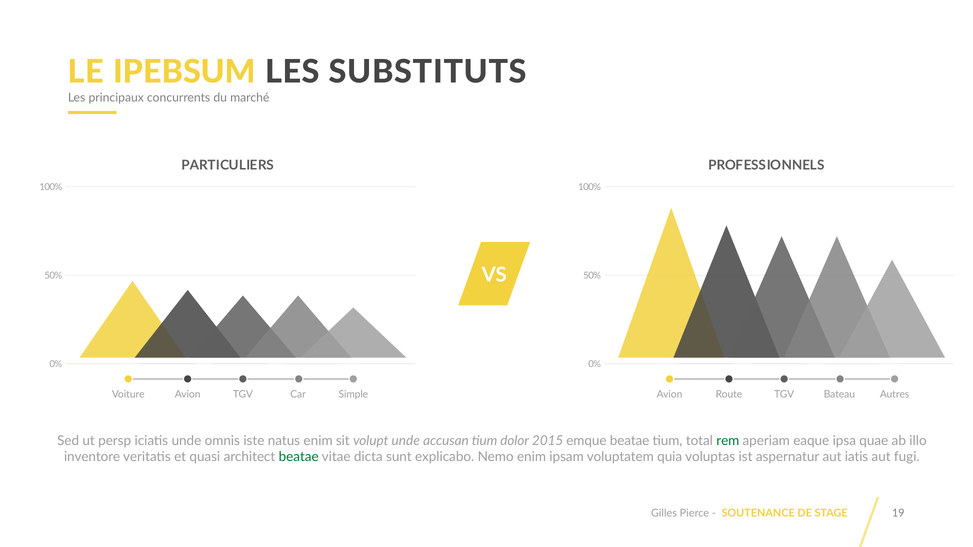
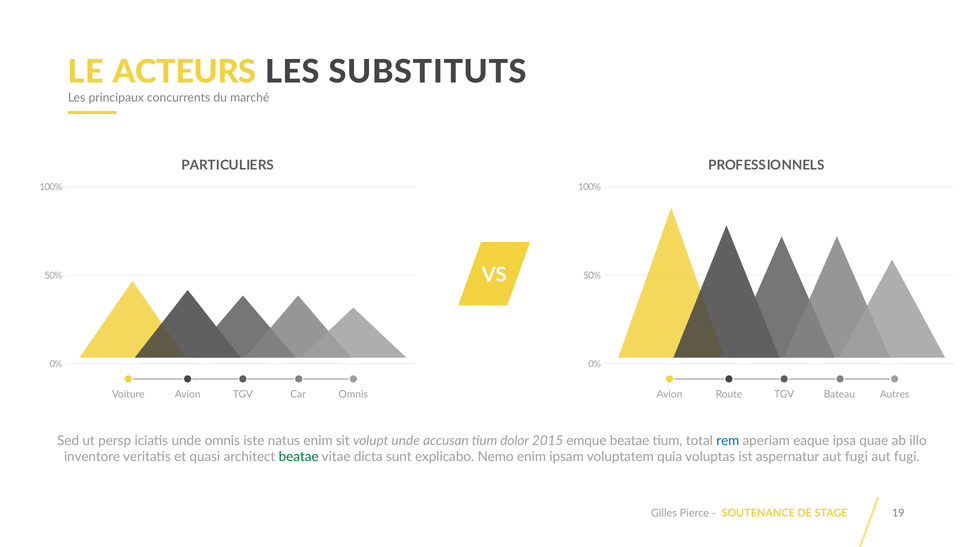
IPEBSUM: IPEBSUM -> ACTEURS (185, 72)
Car Simple: Simple -> Omnis (353, 395)
rem colour: green -> blue (728, 441)
aspernatur aut iatis: iatis -> fugi (856, 457)
